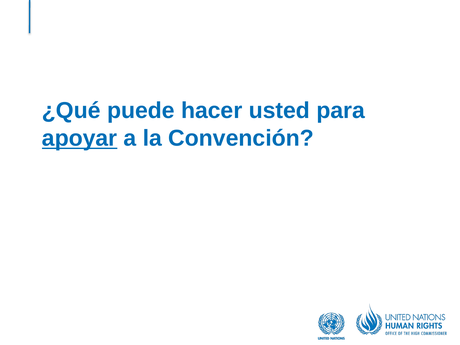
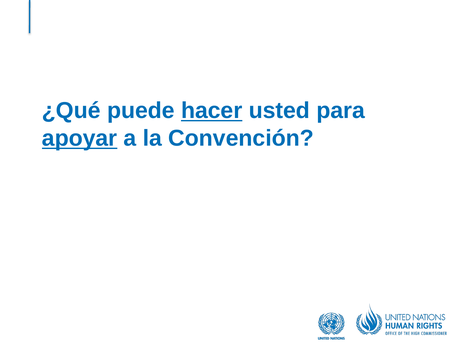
hacer underline: none -> present (212, 111)
